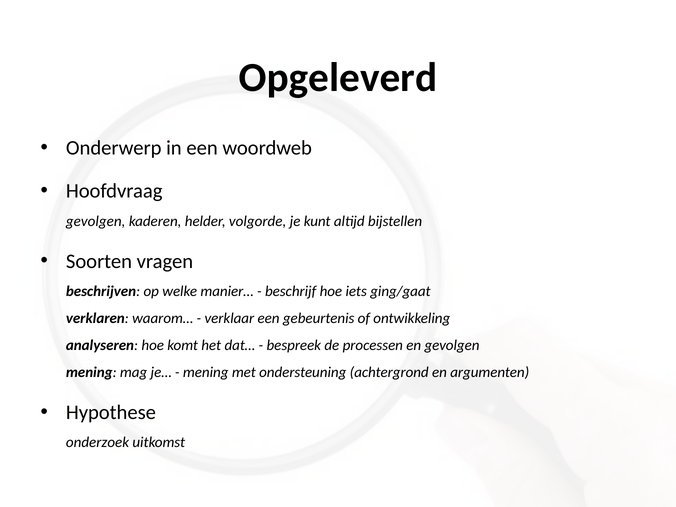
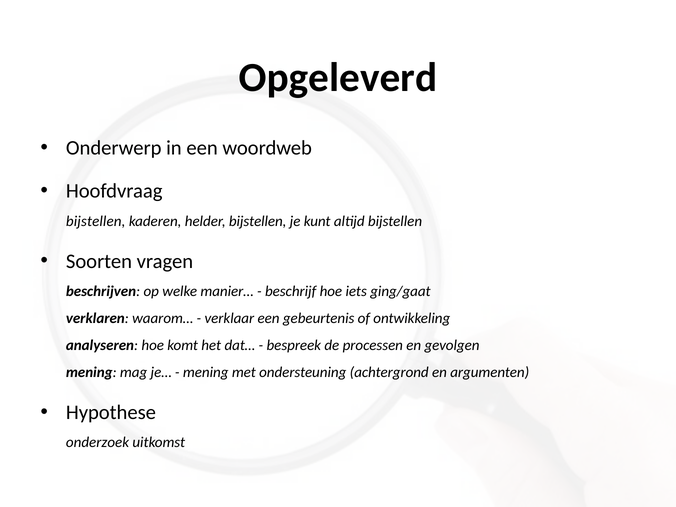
gevolgen: gevolgen -> bijstellen (96, 221)
helder volgorde: volgorde -> bijstellen (258, 221)
